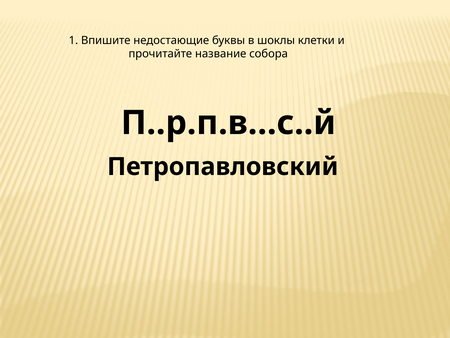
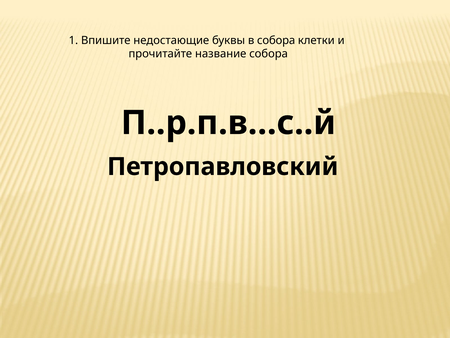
в шоклы: шоклы -> собора (276, 40)
